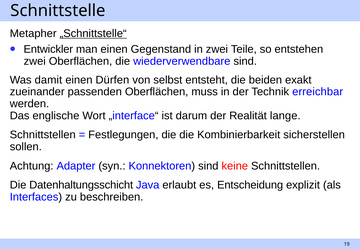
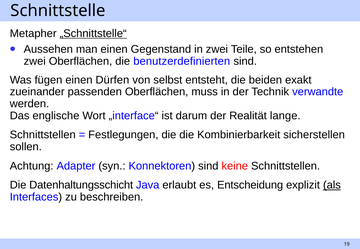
Entwickler: Entwickler -> Aussehen (48, 49)
wiederverwendbare: wiederverwendbare -> benutzerdefinierten (182, 61)
damit: damit -> fügen (48, 80)
erreichbar: erreichbar -> verwandte (318, 92)
als underline: none -> present (332, 185)
